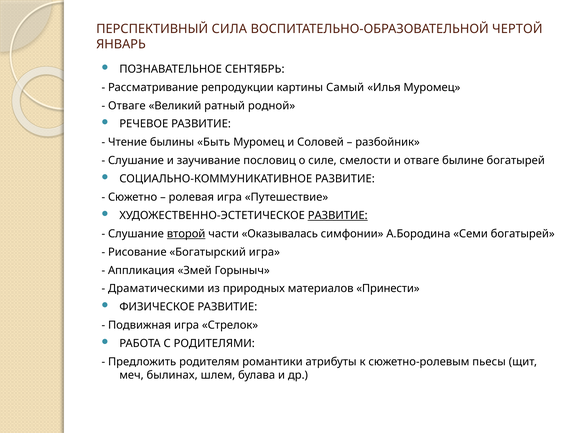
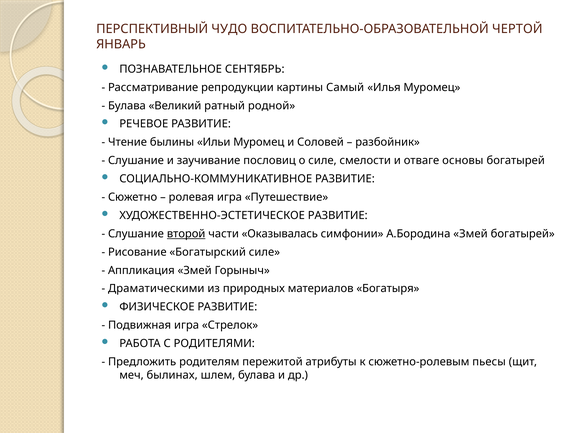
СИЛА: СИЛА -> ЧУДО (229, 29)
Отваге: Отваге -> Булава (127, 106)
Быть: Быть -> Ильи (214, 142)
былине: былине -> основы (463, 160)
РАЗВИТИЕ underline: present -> none (338, 215)
А.Бородина Семи: Семи -> Змей (471, 234)
Богатырский игра: игра -> силе (264, 252)
Принести: Принести -> Богатыря (388, 288)
романтики: романтики -> пережитой (272, 362)
